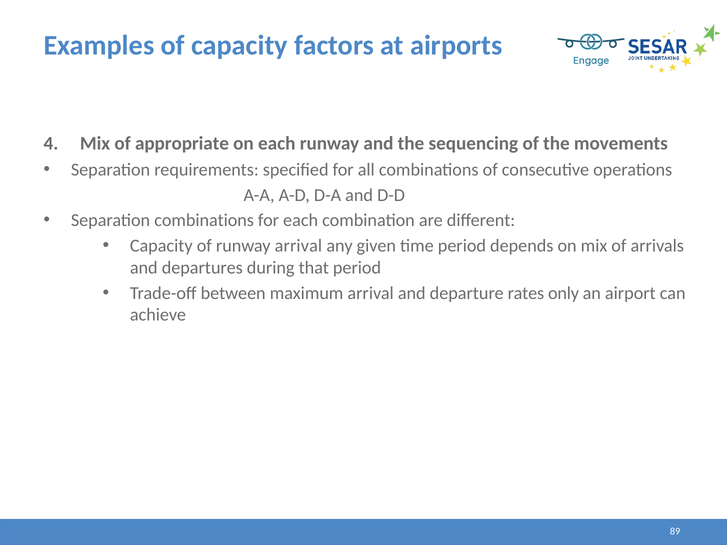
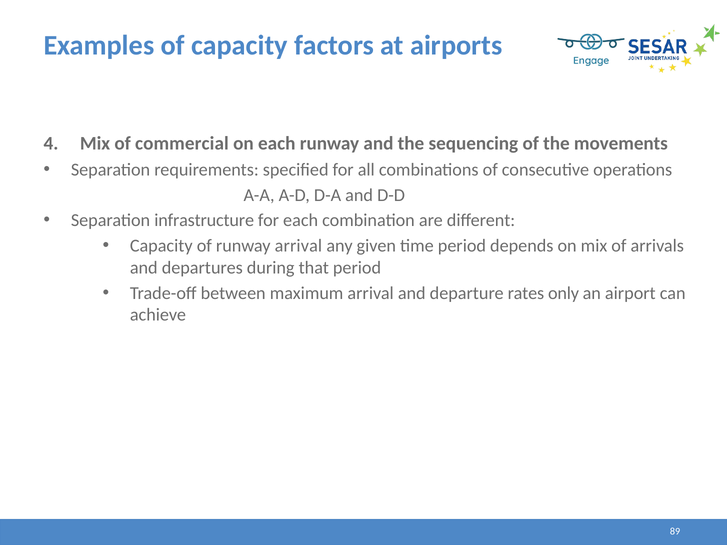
appropriate: appropriate -> commercial (182, 144)
Separation combinations: combinations -> infrastructure (204, 221)
